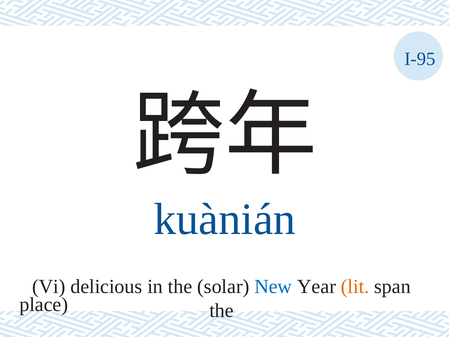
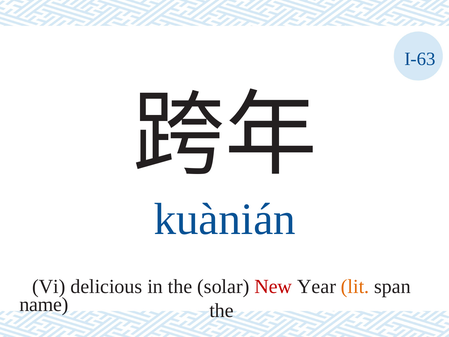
I-95: I-95 -> I-63 (420, 59)
New colour: blue -> red (273, 286)
place: place -> name (44, 304)
